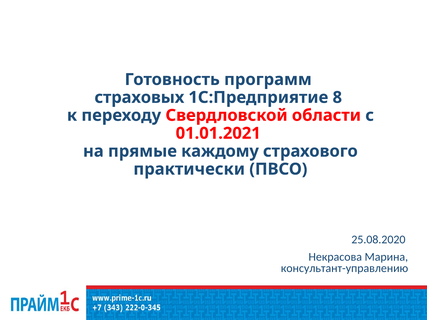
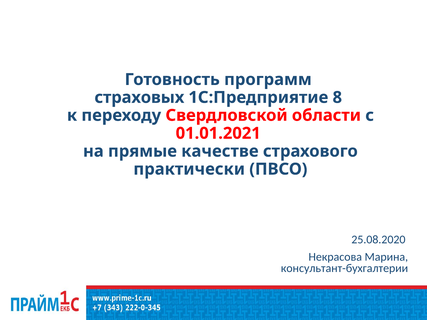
каждому: каждому -> качестве (220, 151)
консультант-управлению: консультант-управлению -> консультант-бухгалтерии (345, 269)
